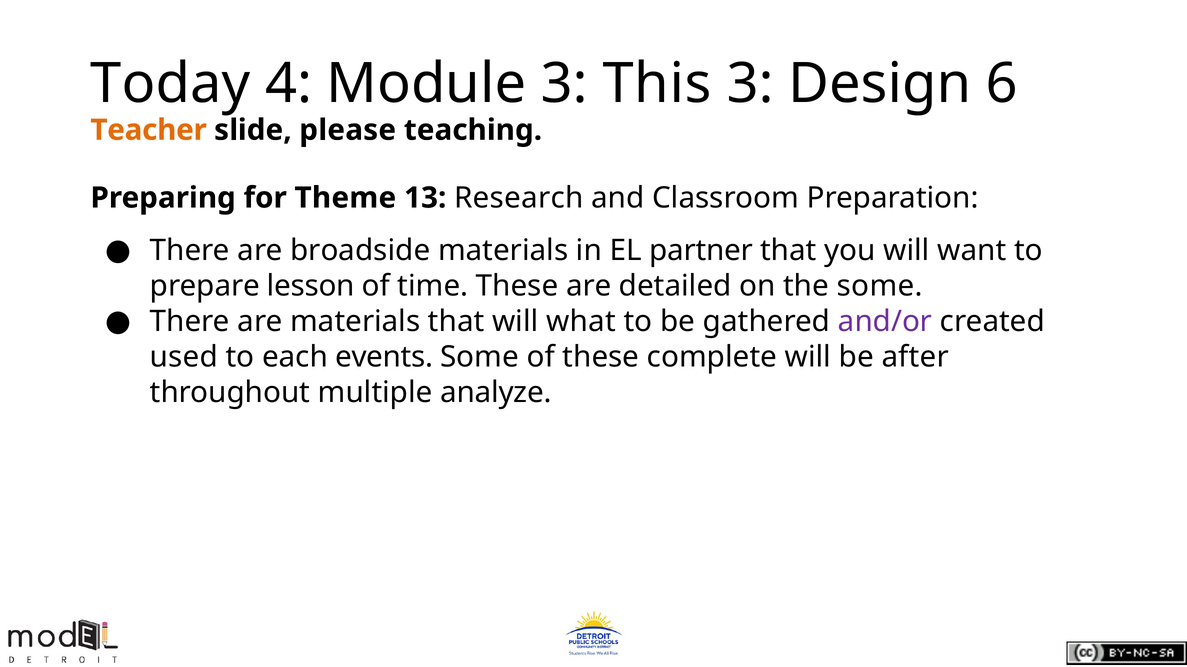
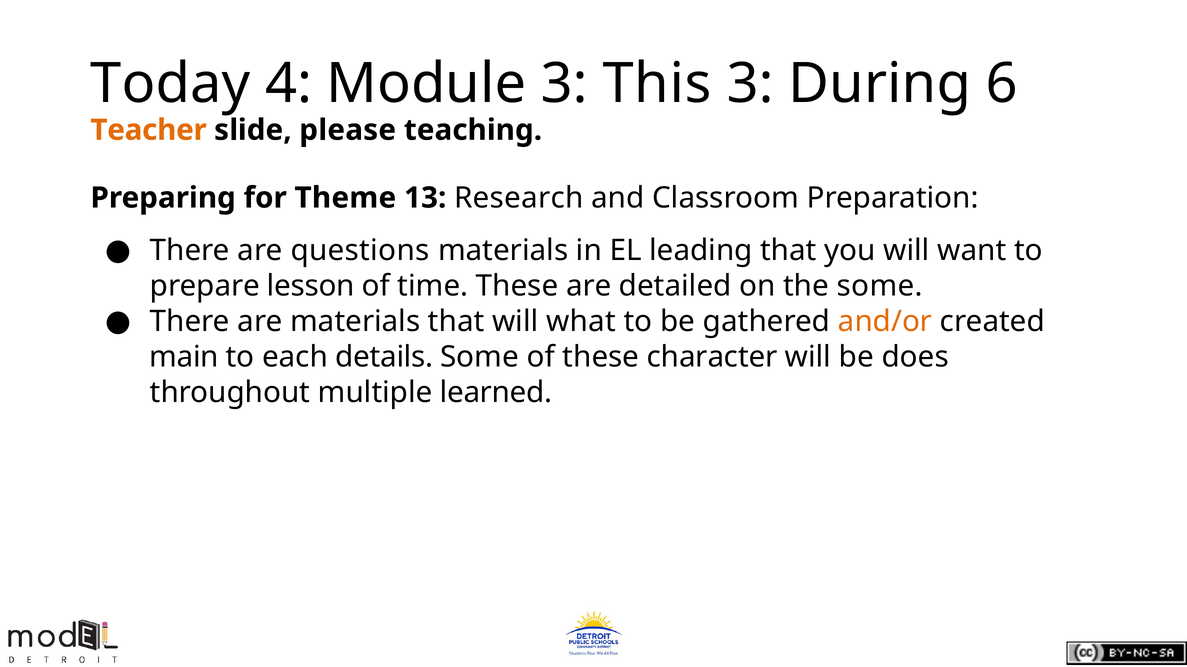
Design: Design -> During (880, 84)
broadside: broadside -> questions (360, 251)
partner: partner -> leading (701, 251)
and/or colour: purple -> orange (885, 322)
used: used -> main (184, 357)
events: events -> details (384, 357)
complete: complete -> character (712, 357)
after: after -> does (915, 357)
analyze: analyze -> learned (496, 393)
